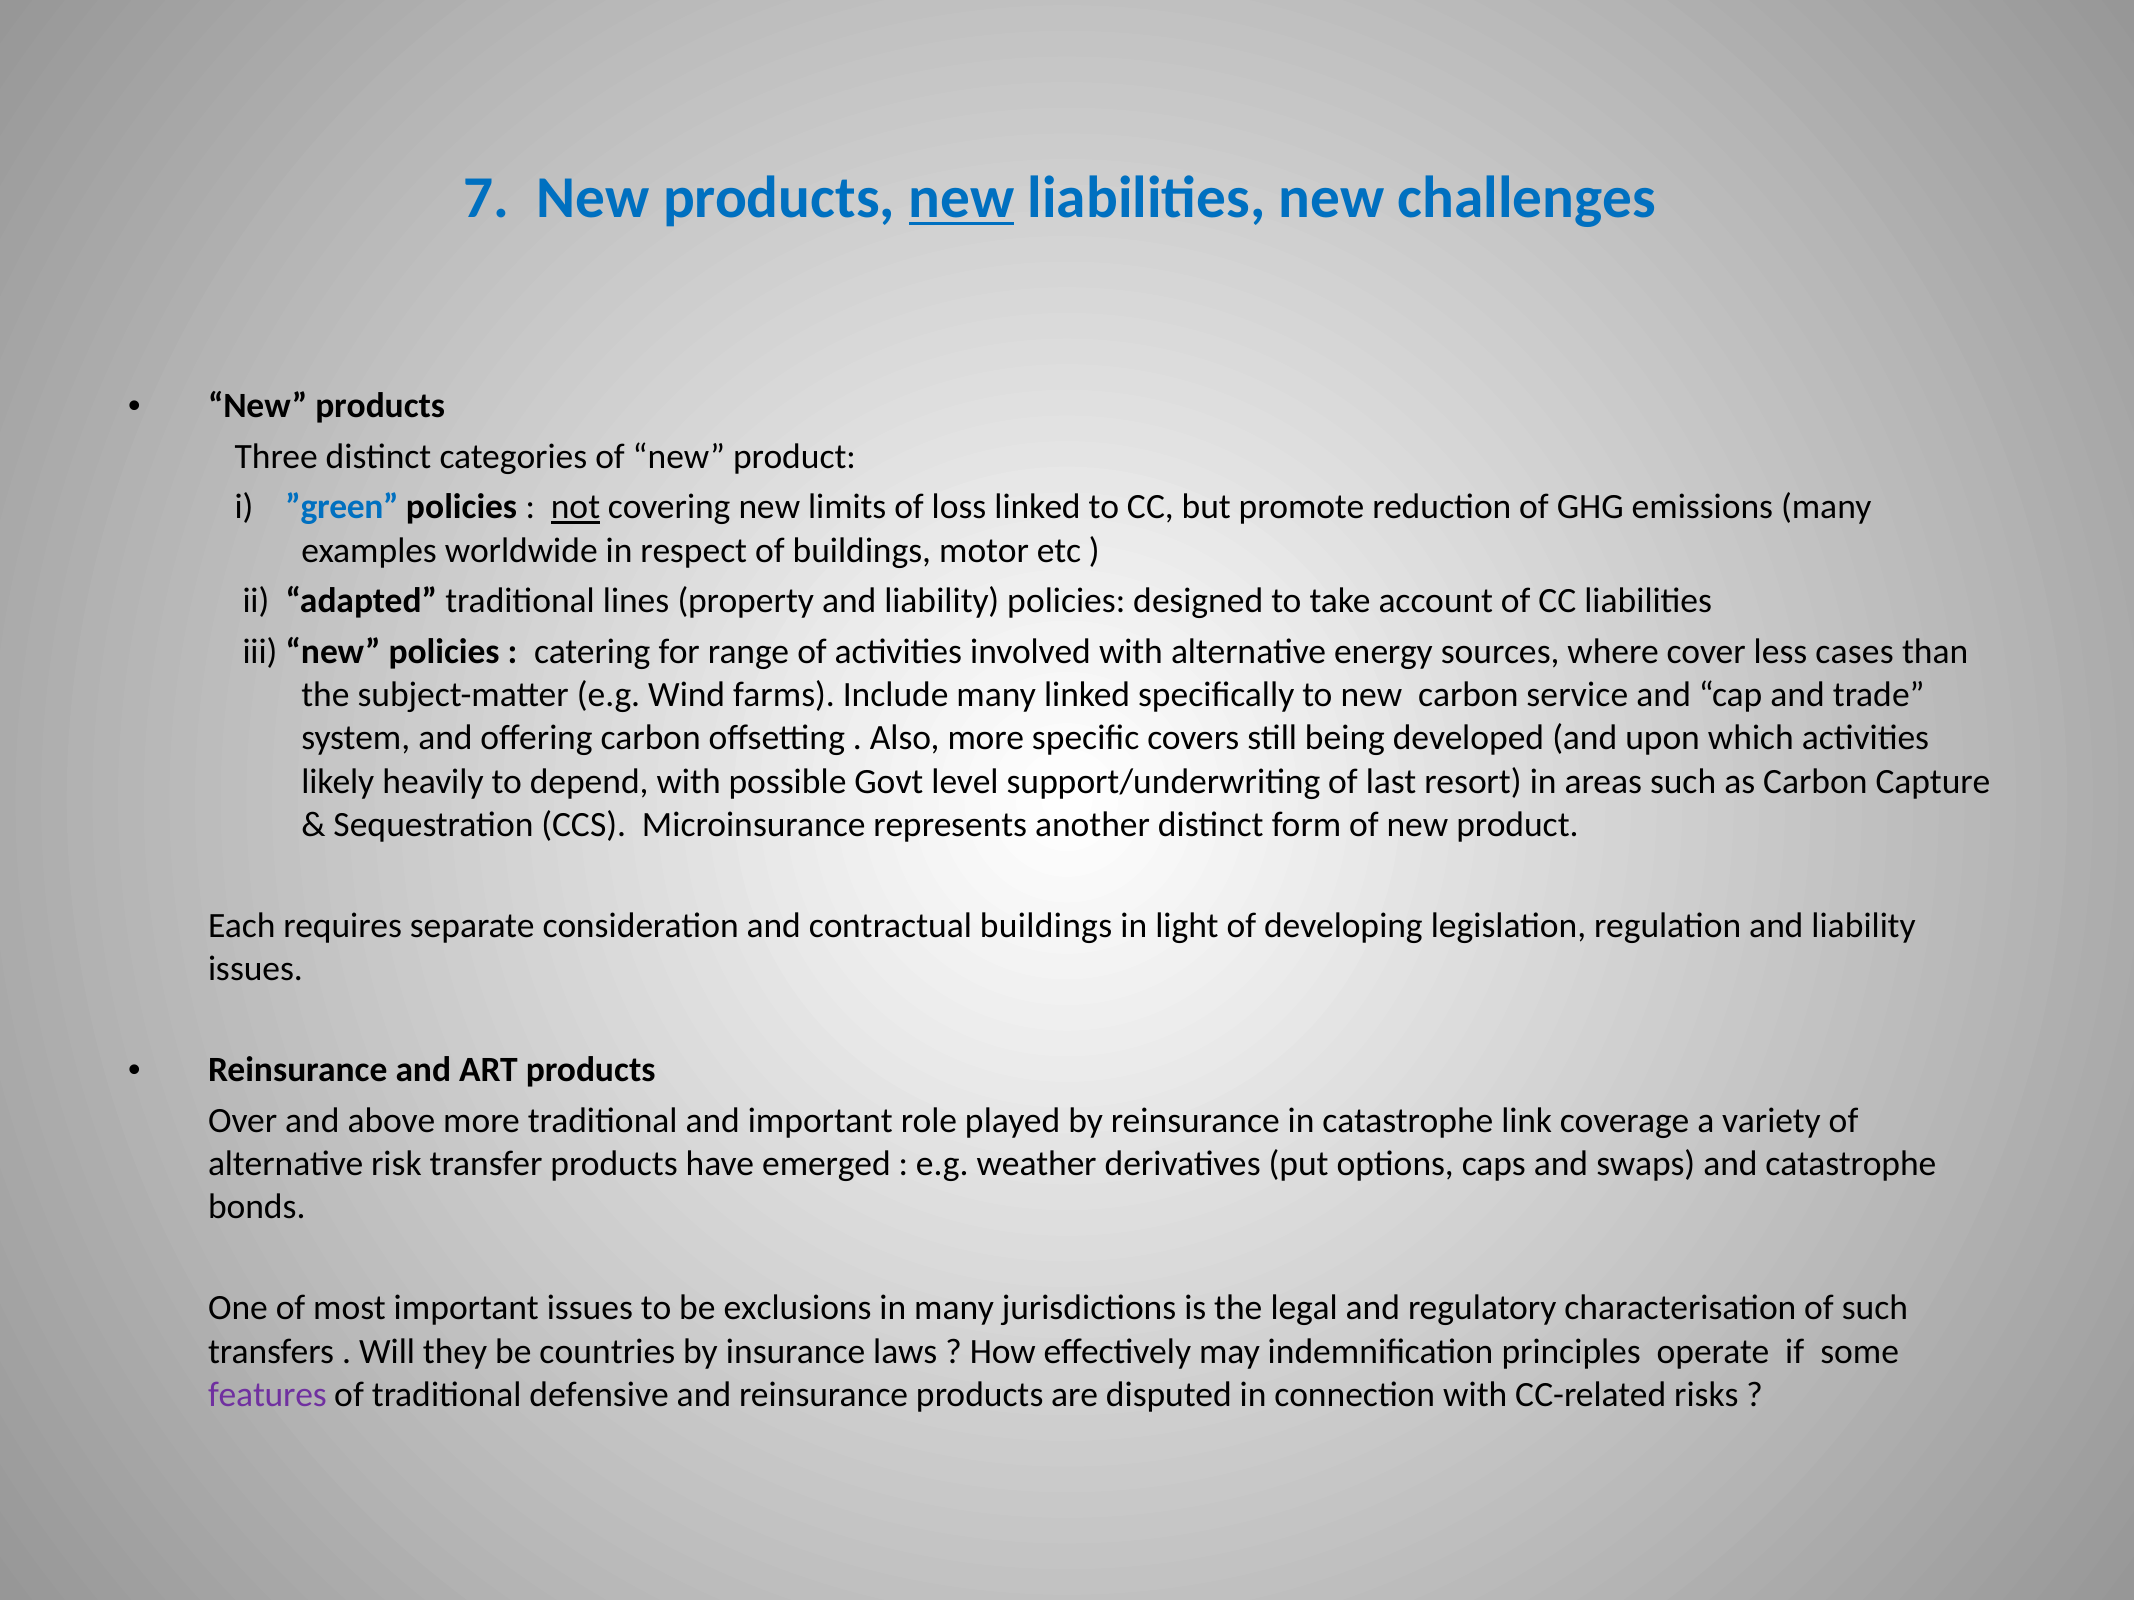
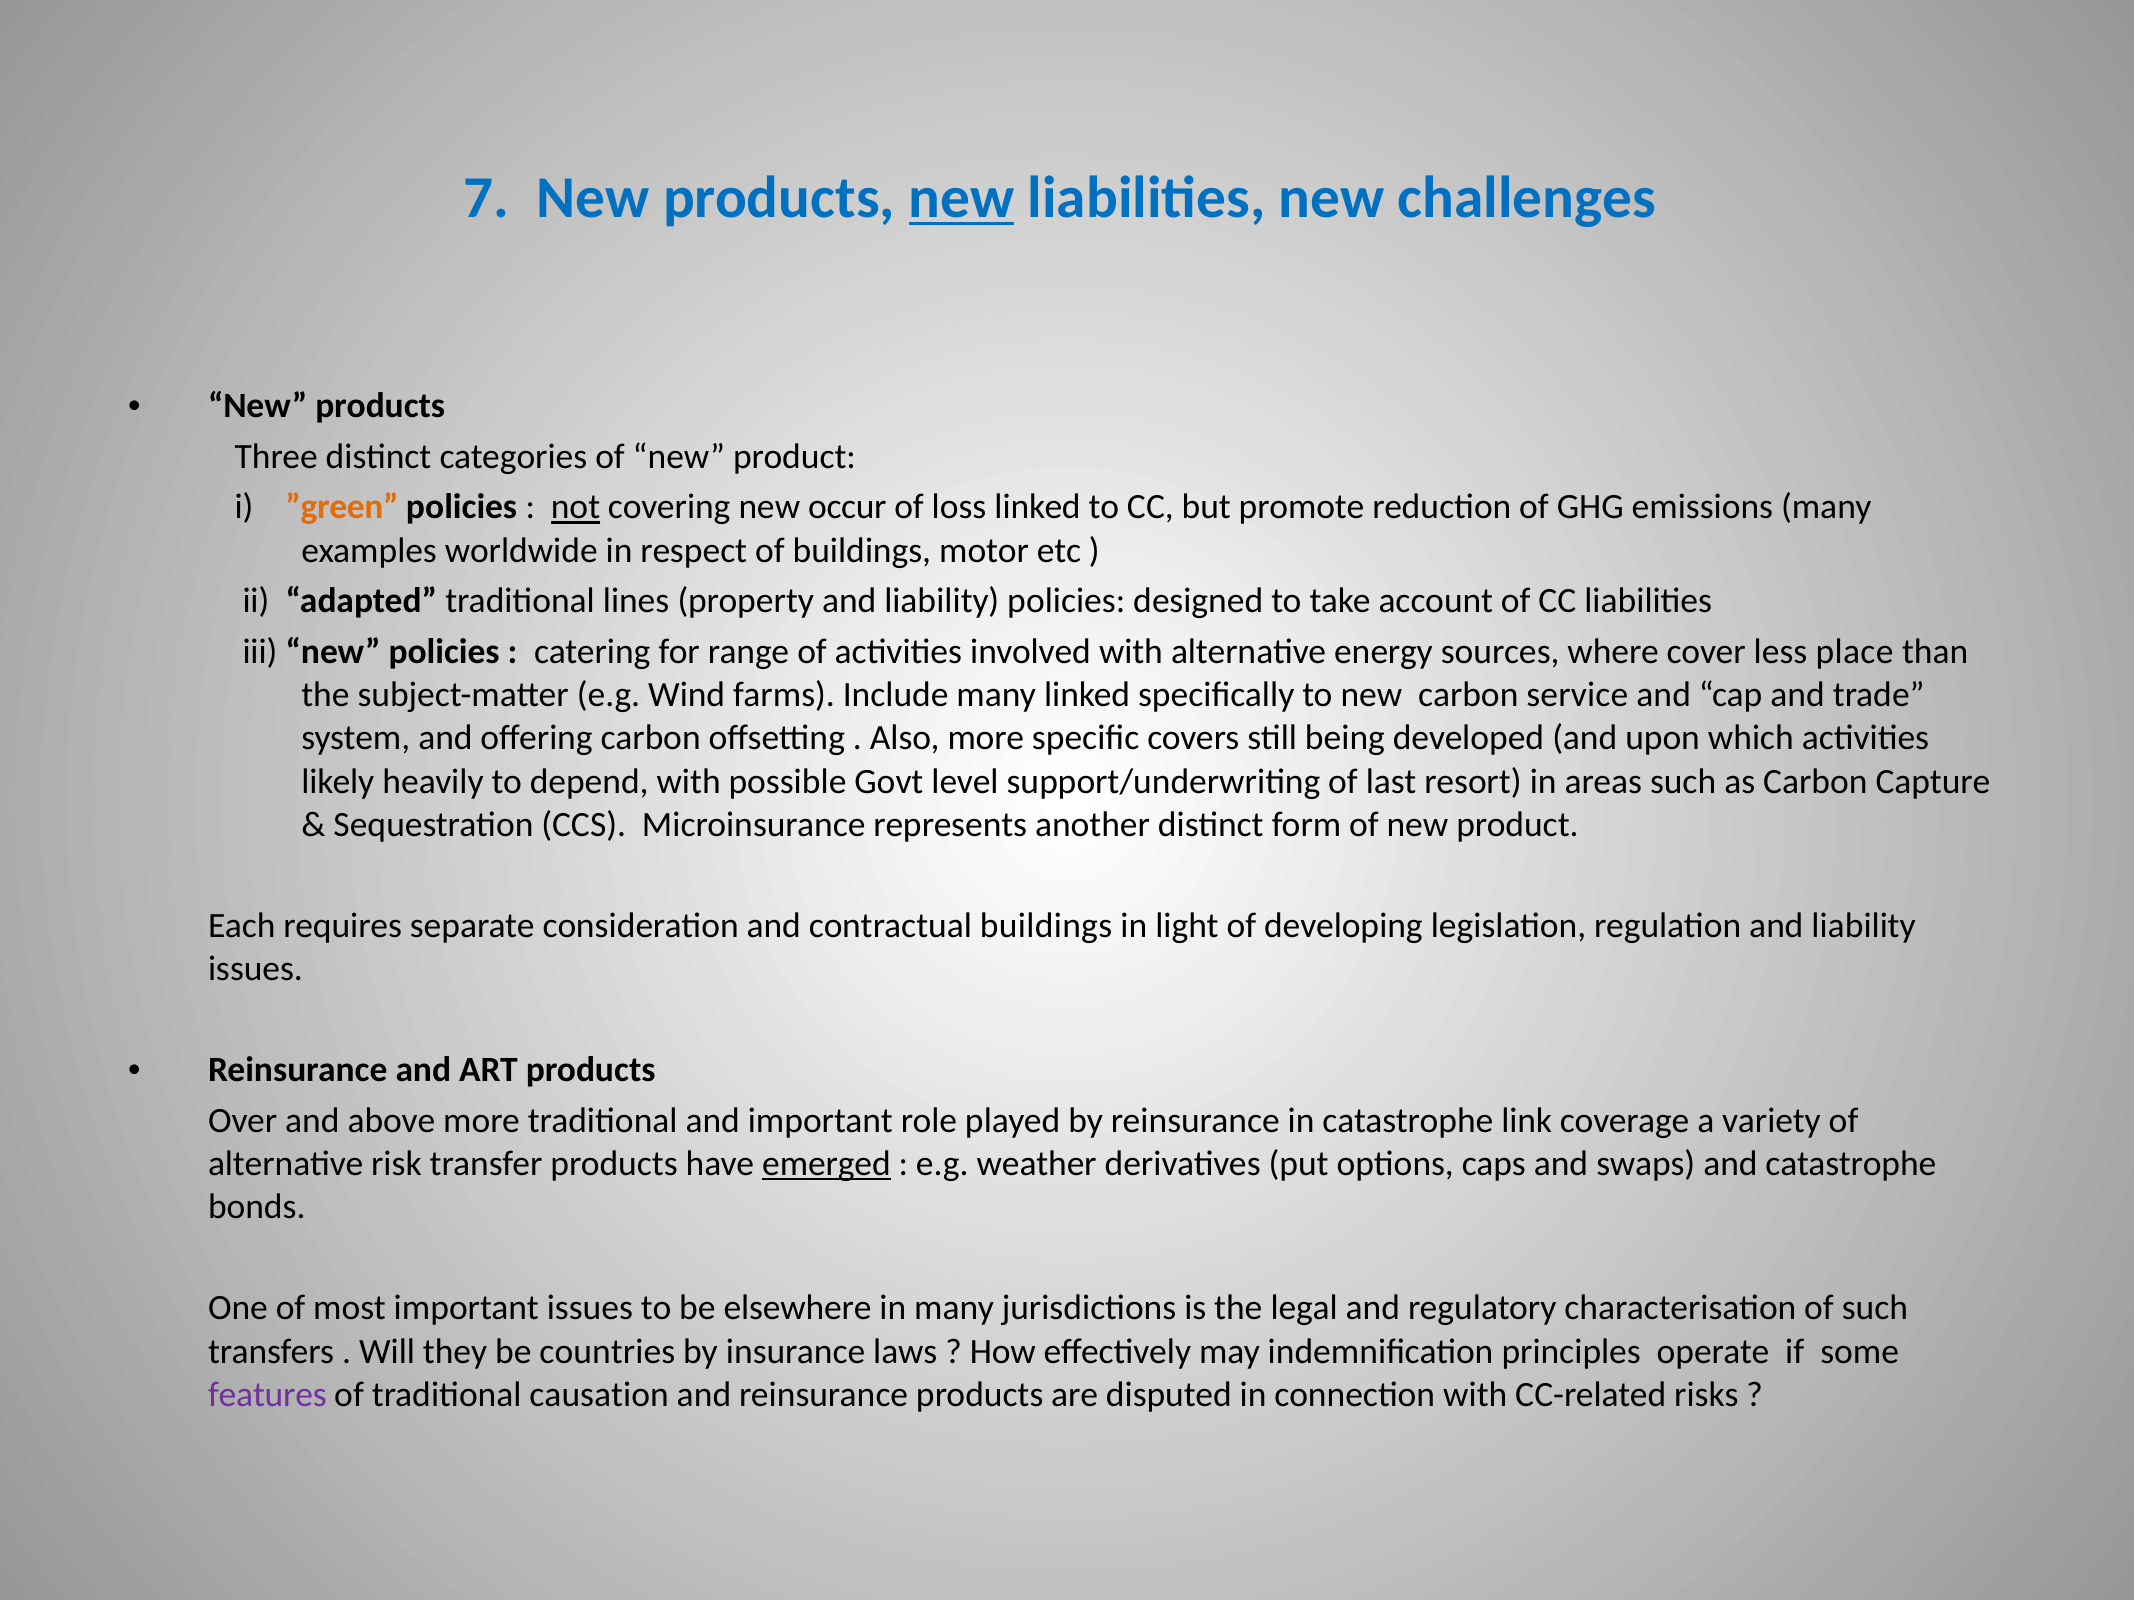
”green colour: blue -> orange (342, 507)
limits: limits -> occur (847, 507)
cases: cases -> place (1854, 651)
emerged underline: none -> present (826, 1164)
exclusions: exclusions -> elsewhere (798, 1308)
defensive: defensive -> causation (599, 1395)
